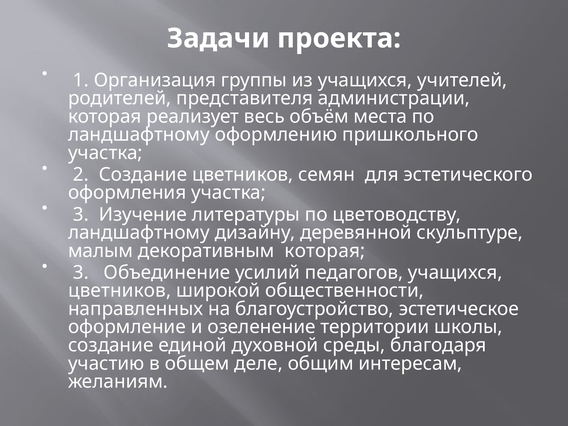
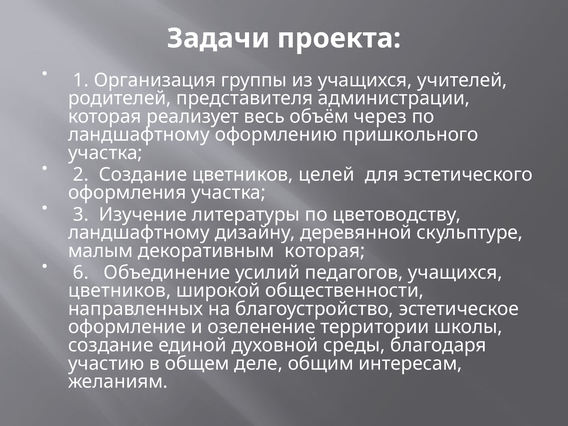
места: места -> через (380, 116)
семян: семян -> целей (327, 175)
3: 3 -> 6 (81, 273)
